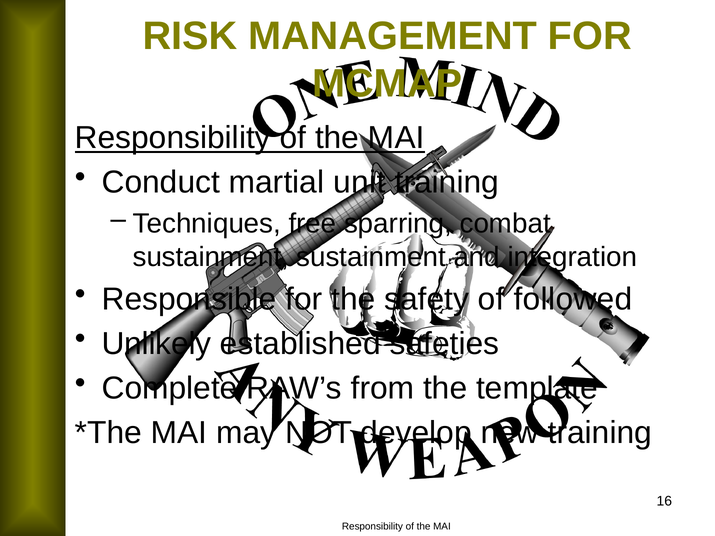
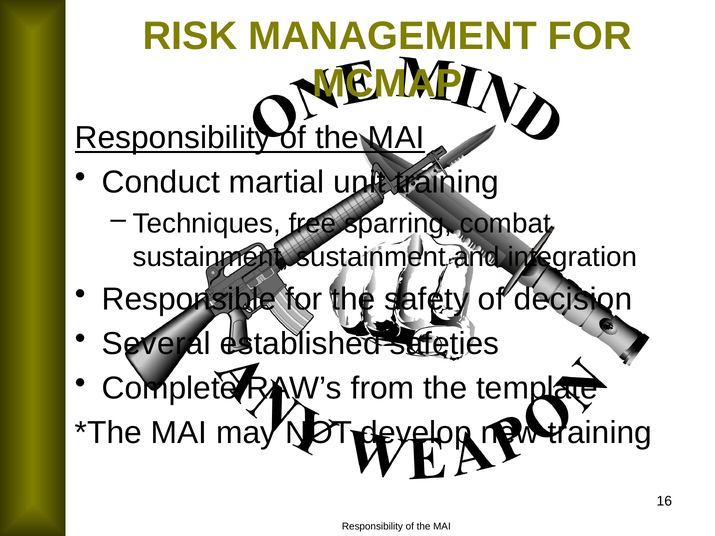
followed: followed -> decision (573, 299)
Unlikely: Unlikely -> Several (156, 344)
